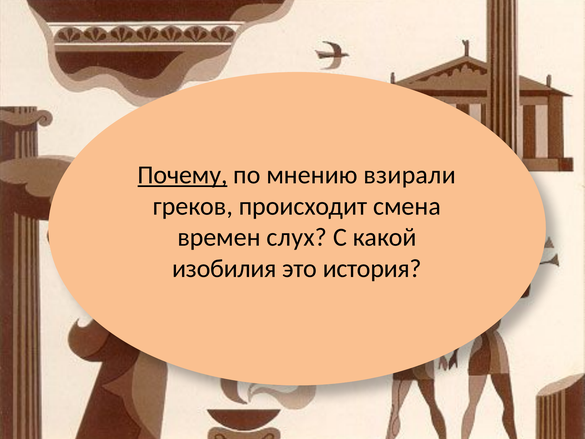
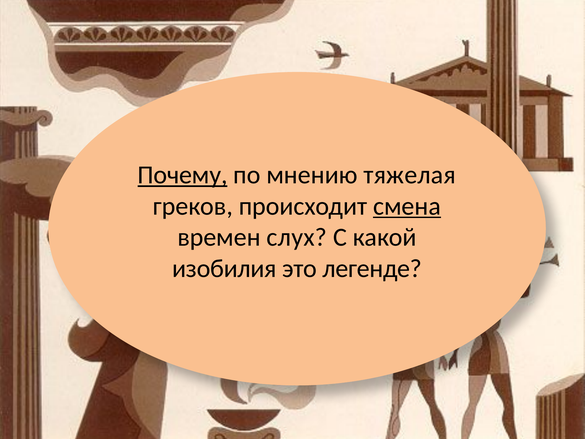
взирали: взирали -> тяжелая (410, 175)
смена underline: none -> present (407, 206)
история: история -> легенде (372, 268)
